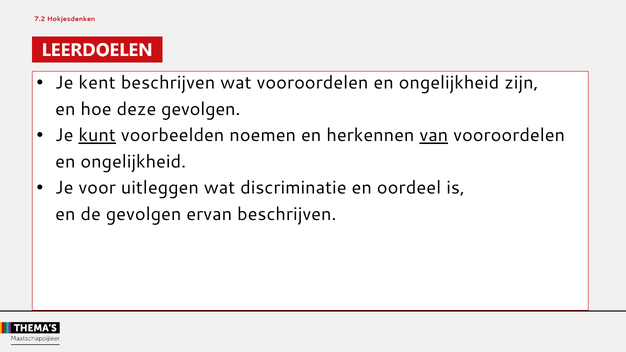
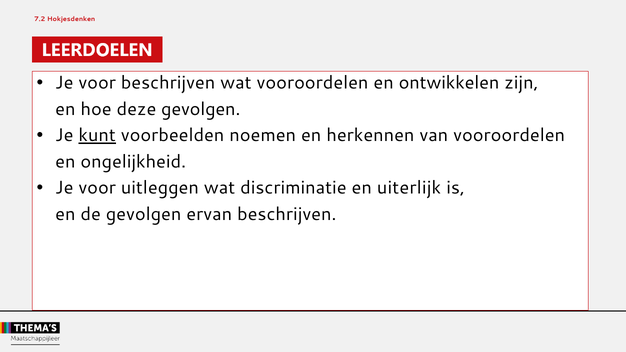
kent: kent -> voor (97, 83)
wat vooroordelen en ongelijkheid: ongelijkheid -> ontwikkelen (449, 83)
van underline: present -> none (434, 135)
oordeel: oordeel -> uiterlijk (409, 188)
